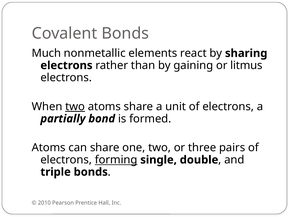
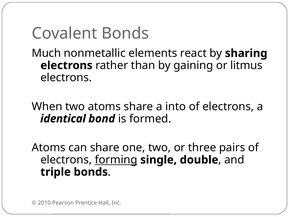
two underline: present -> none (75, 106)
unit: unit -> into (176, 106)
partially: partially -> identical (63, 119)
